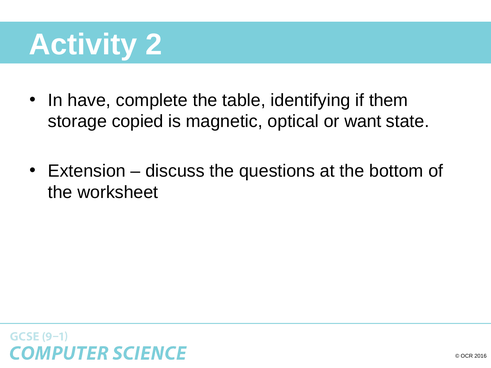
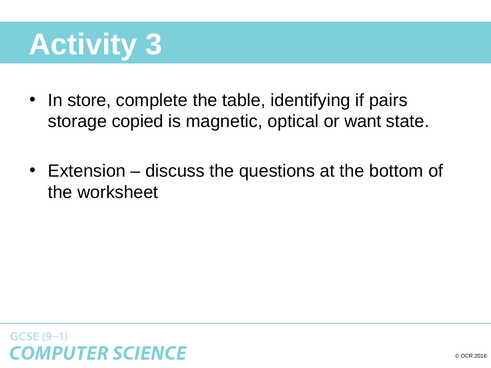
2: 2 -> 3 (154, 45)
have: have -> store (89, 100)
them: them -> pairs (388, 100)
